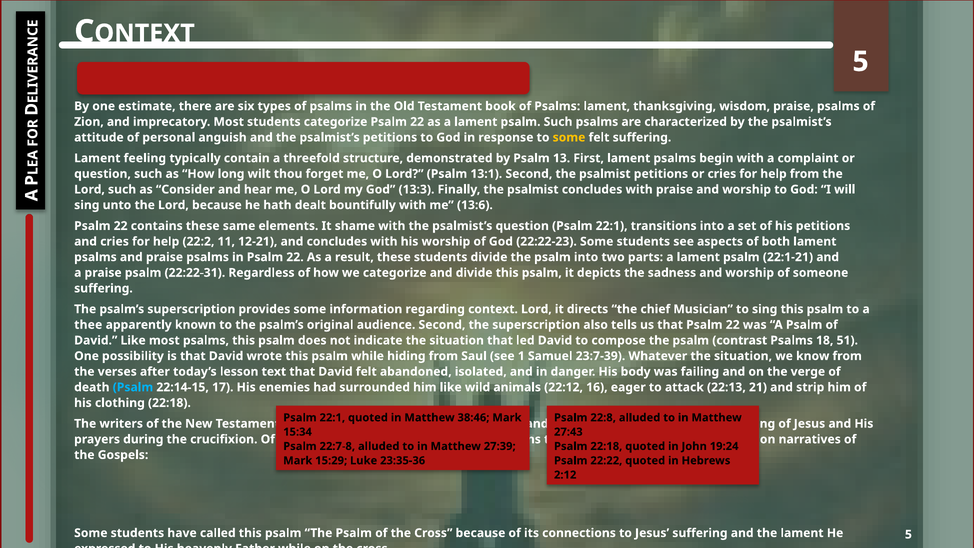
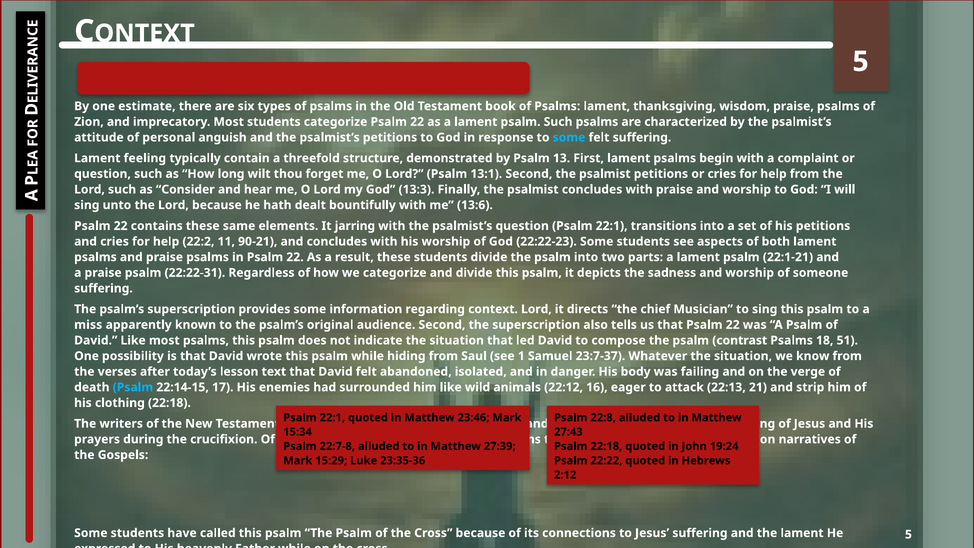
some colour: yellow -> light blue (569, 137)
shame: shame -> jarring (355, 226)
12-21: 12-21 -> 90-21 (258, 241)
thee: thee -> miss (88, 325)
23:7-39: 23:7-39 -> 23:7-37 (600, 356)
38:46: 38:46 -> 23:46 (474, 418)
